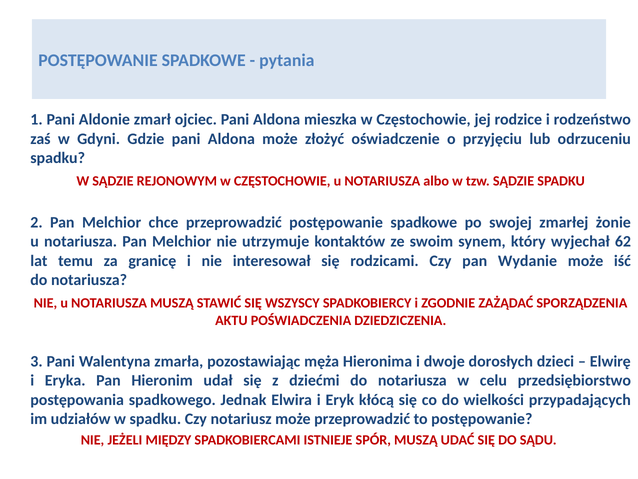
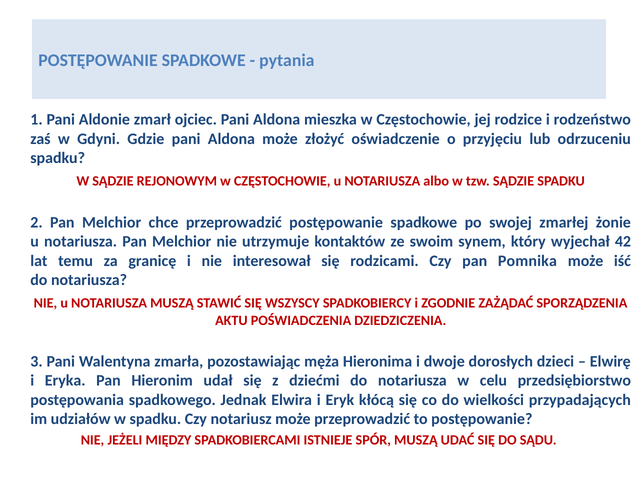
62: 62 -> 42 (623, 241)
Wydanie: Wydanie -> Pomnika (527, 261)
